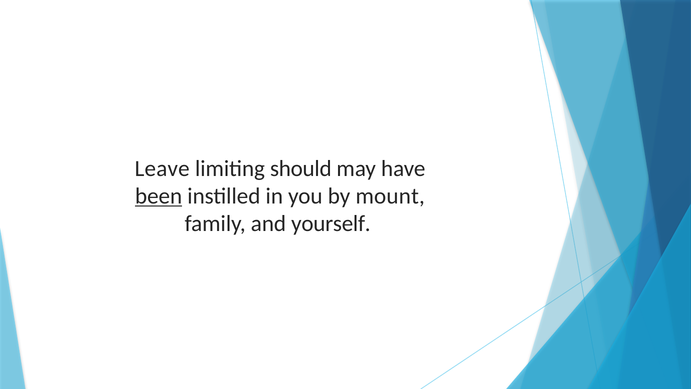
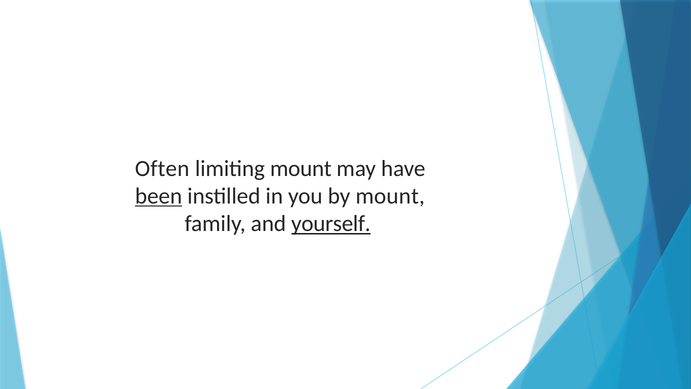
Leave: Leave -> Often (162, 168)
limiting should: should -> mount (301, 168)
yourself underline: none -> present (331, 224)
